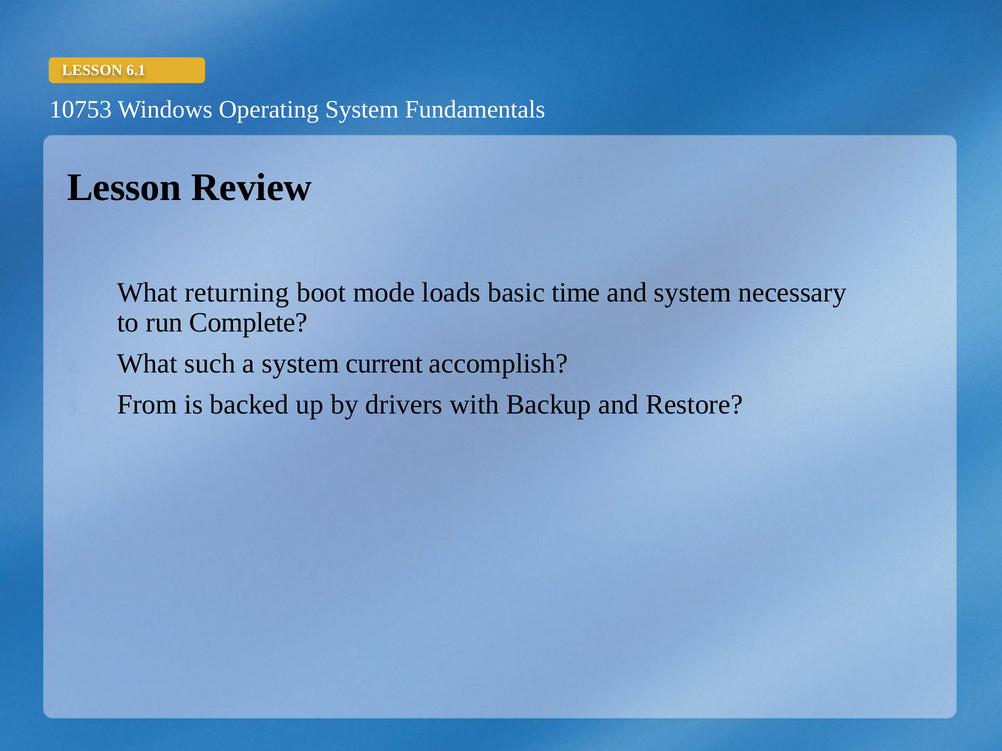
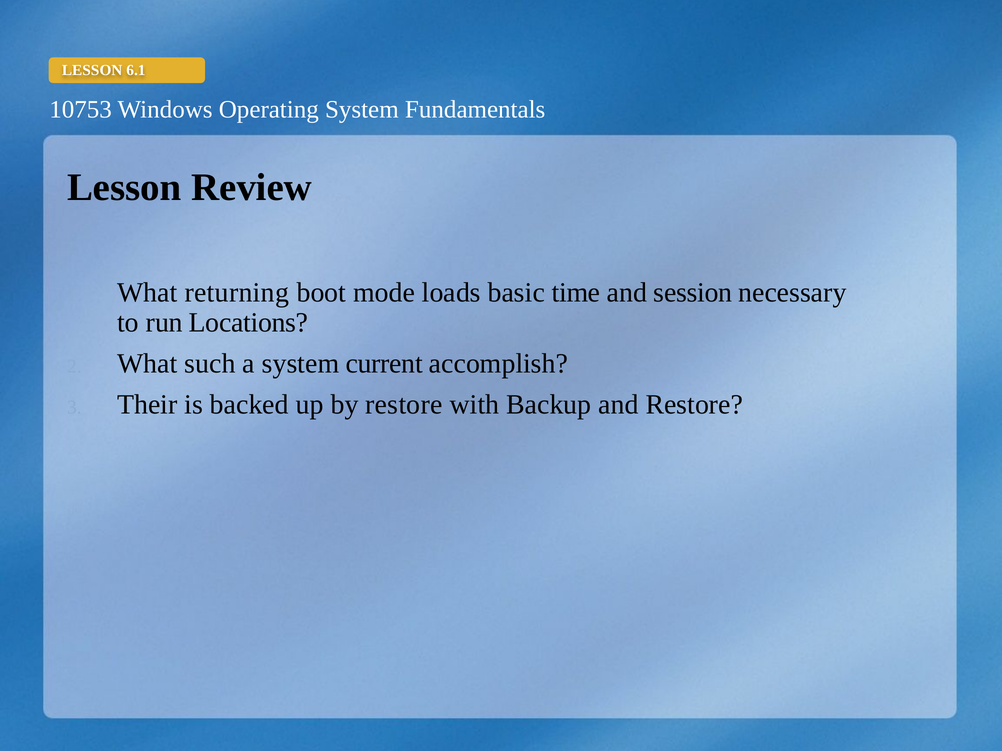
and system: system -> session (693, 293)
Complete: Complete -> Locations (248, 323)
From: From -> Their (147, 405)
by drivers: drivers -> restore (404, 405)
